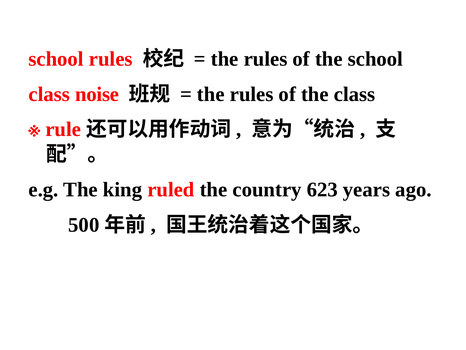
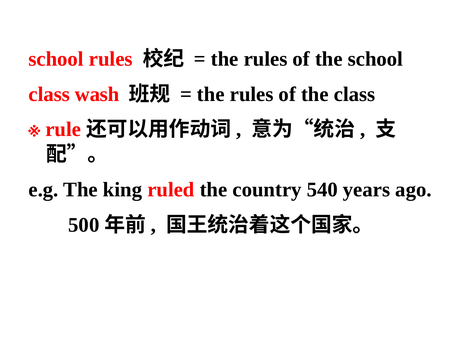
noise: noise -> wash (97, 94)
623: 623 -> 540 (322, 189)
